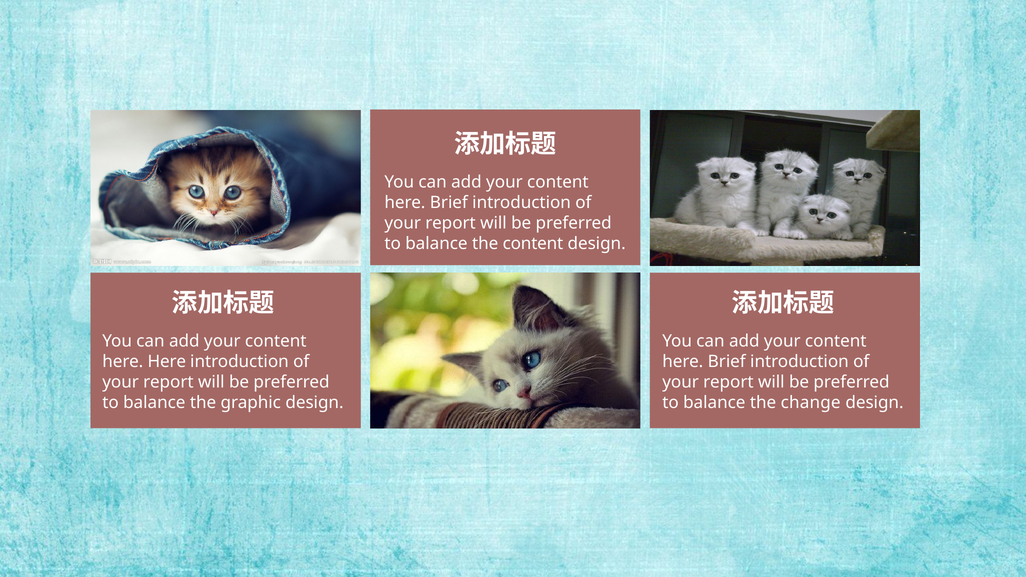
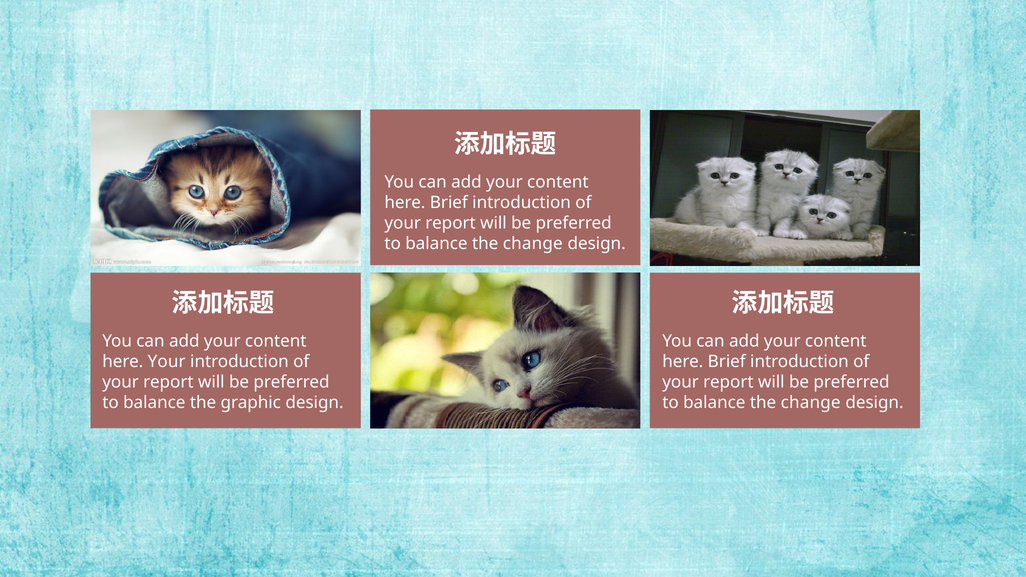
content: content -> change (533, 244)
here Here: Here -> Your (167, 362)
